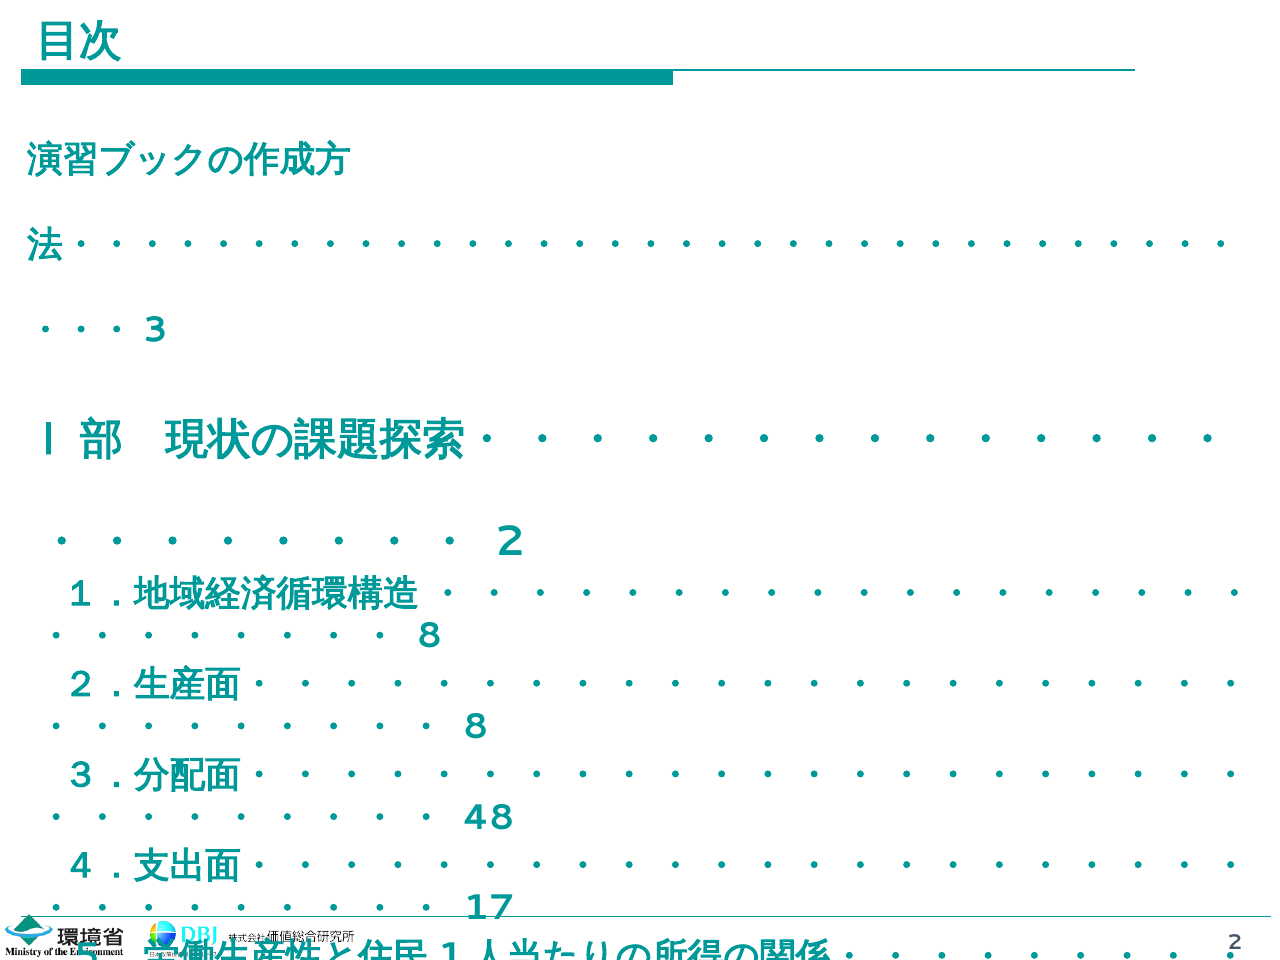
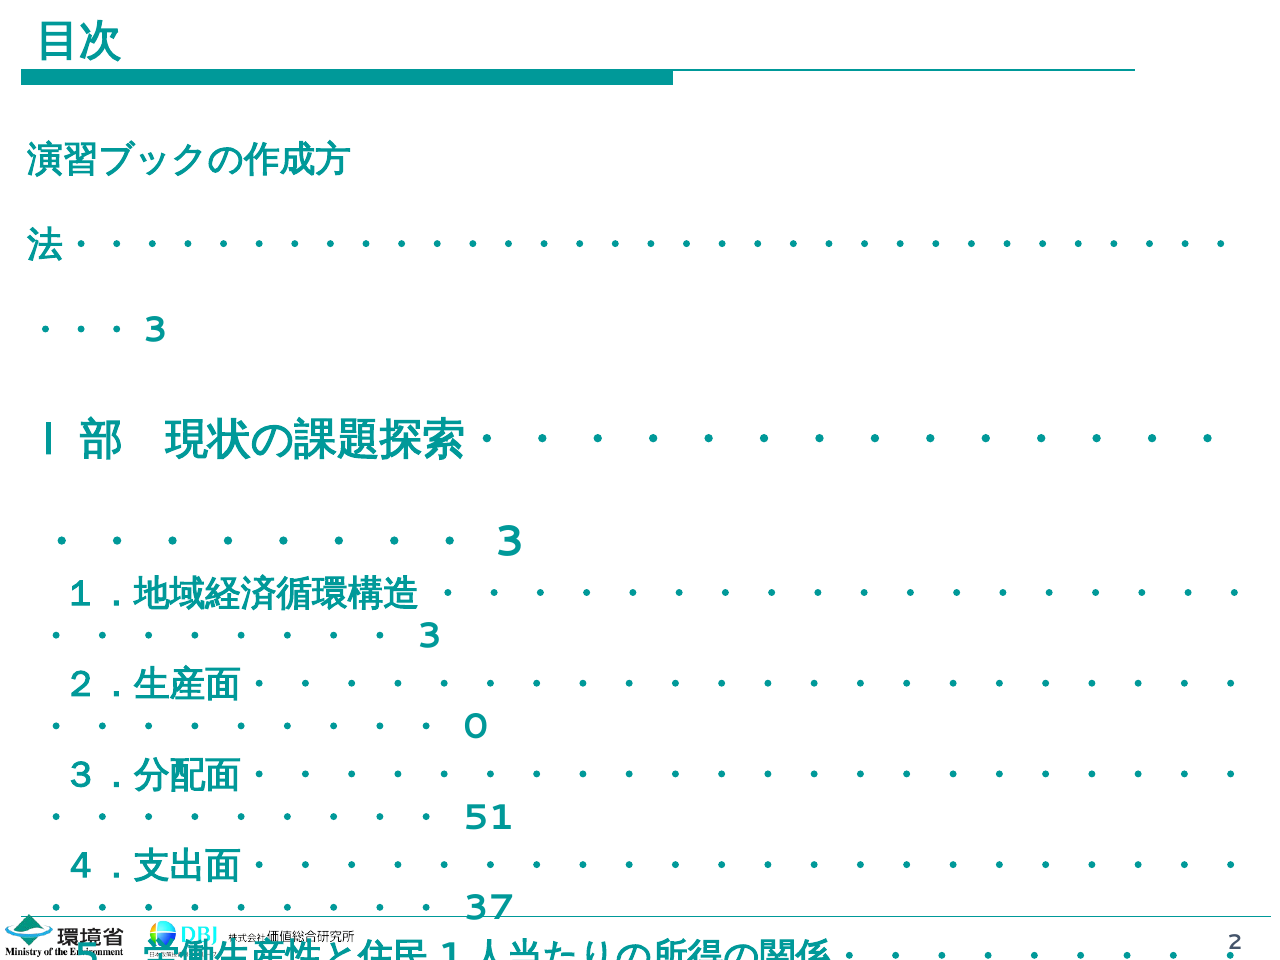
2: 2 -> 3 (510, 542)
8: 8 -> 3 (430, 636)
8: 8 -> 0 (476, 727)
48: 48 -> 51 (488, 817)
17: 17 -> 37 (489, 908)
